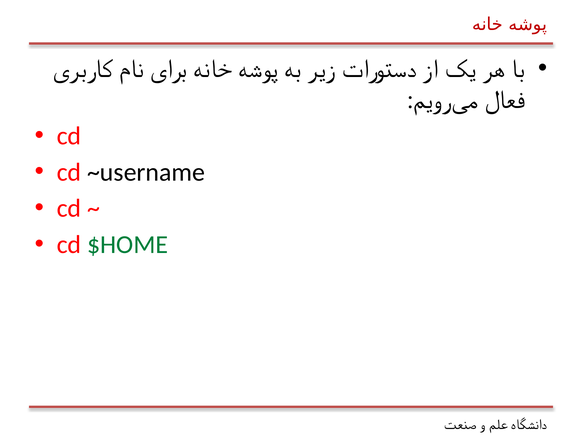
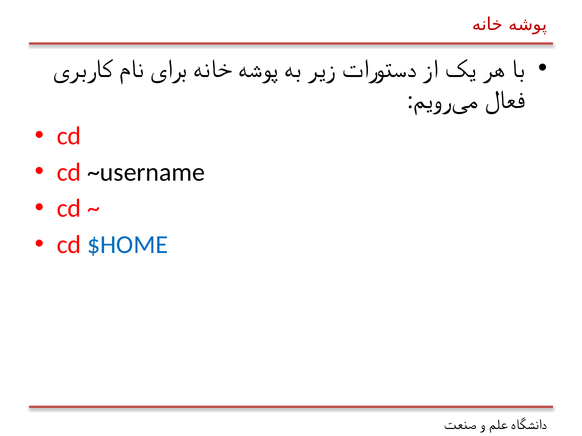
$HOME colour: green -> blue (128, 245)
